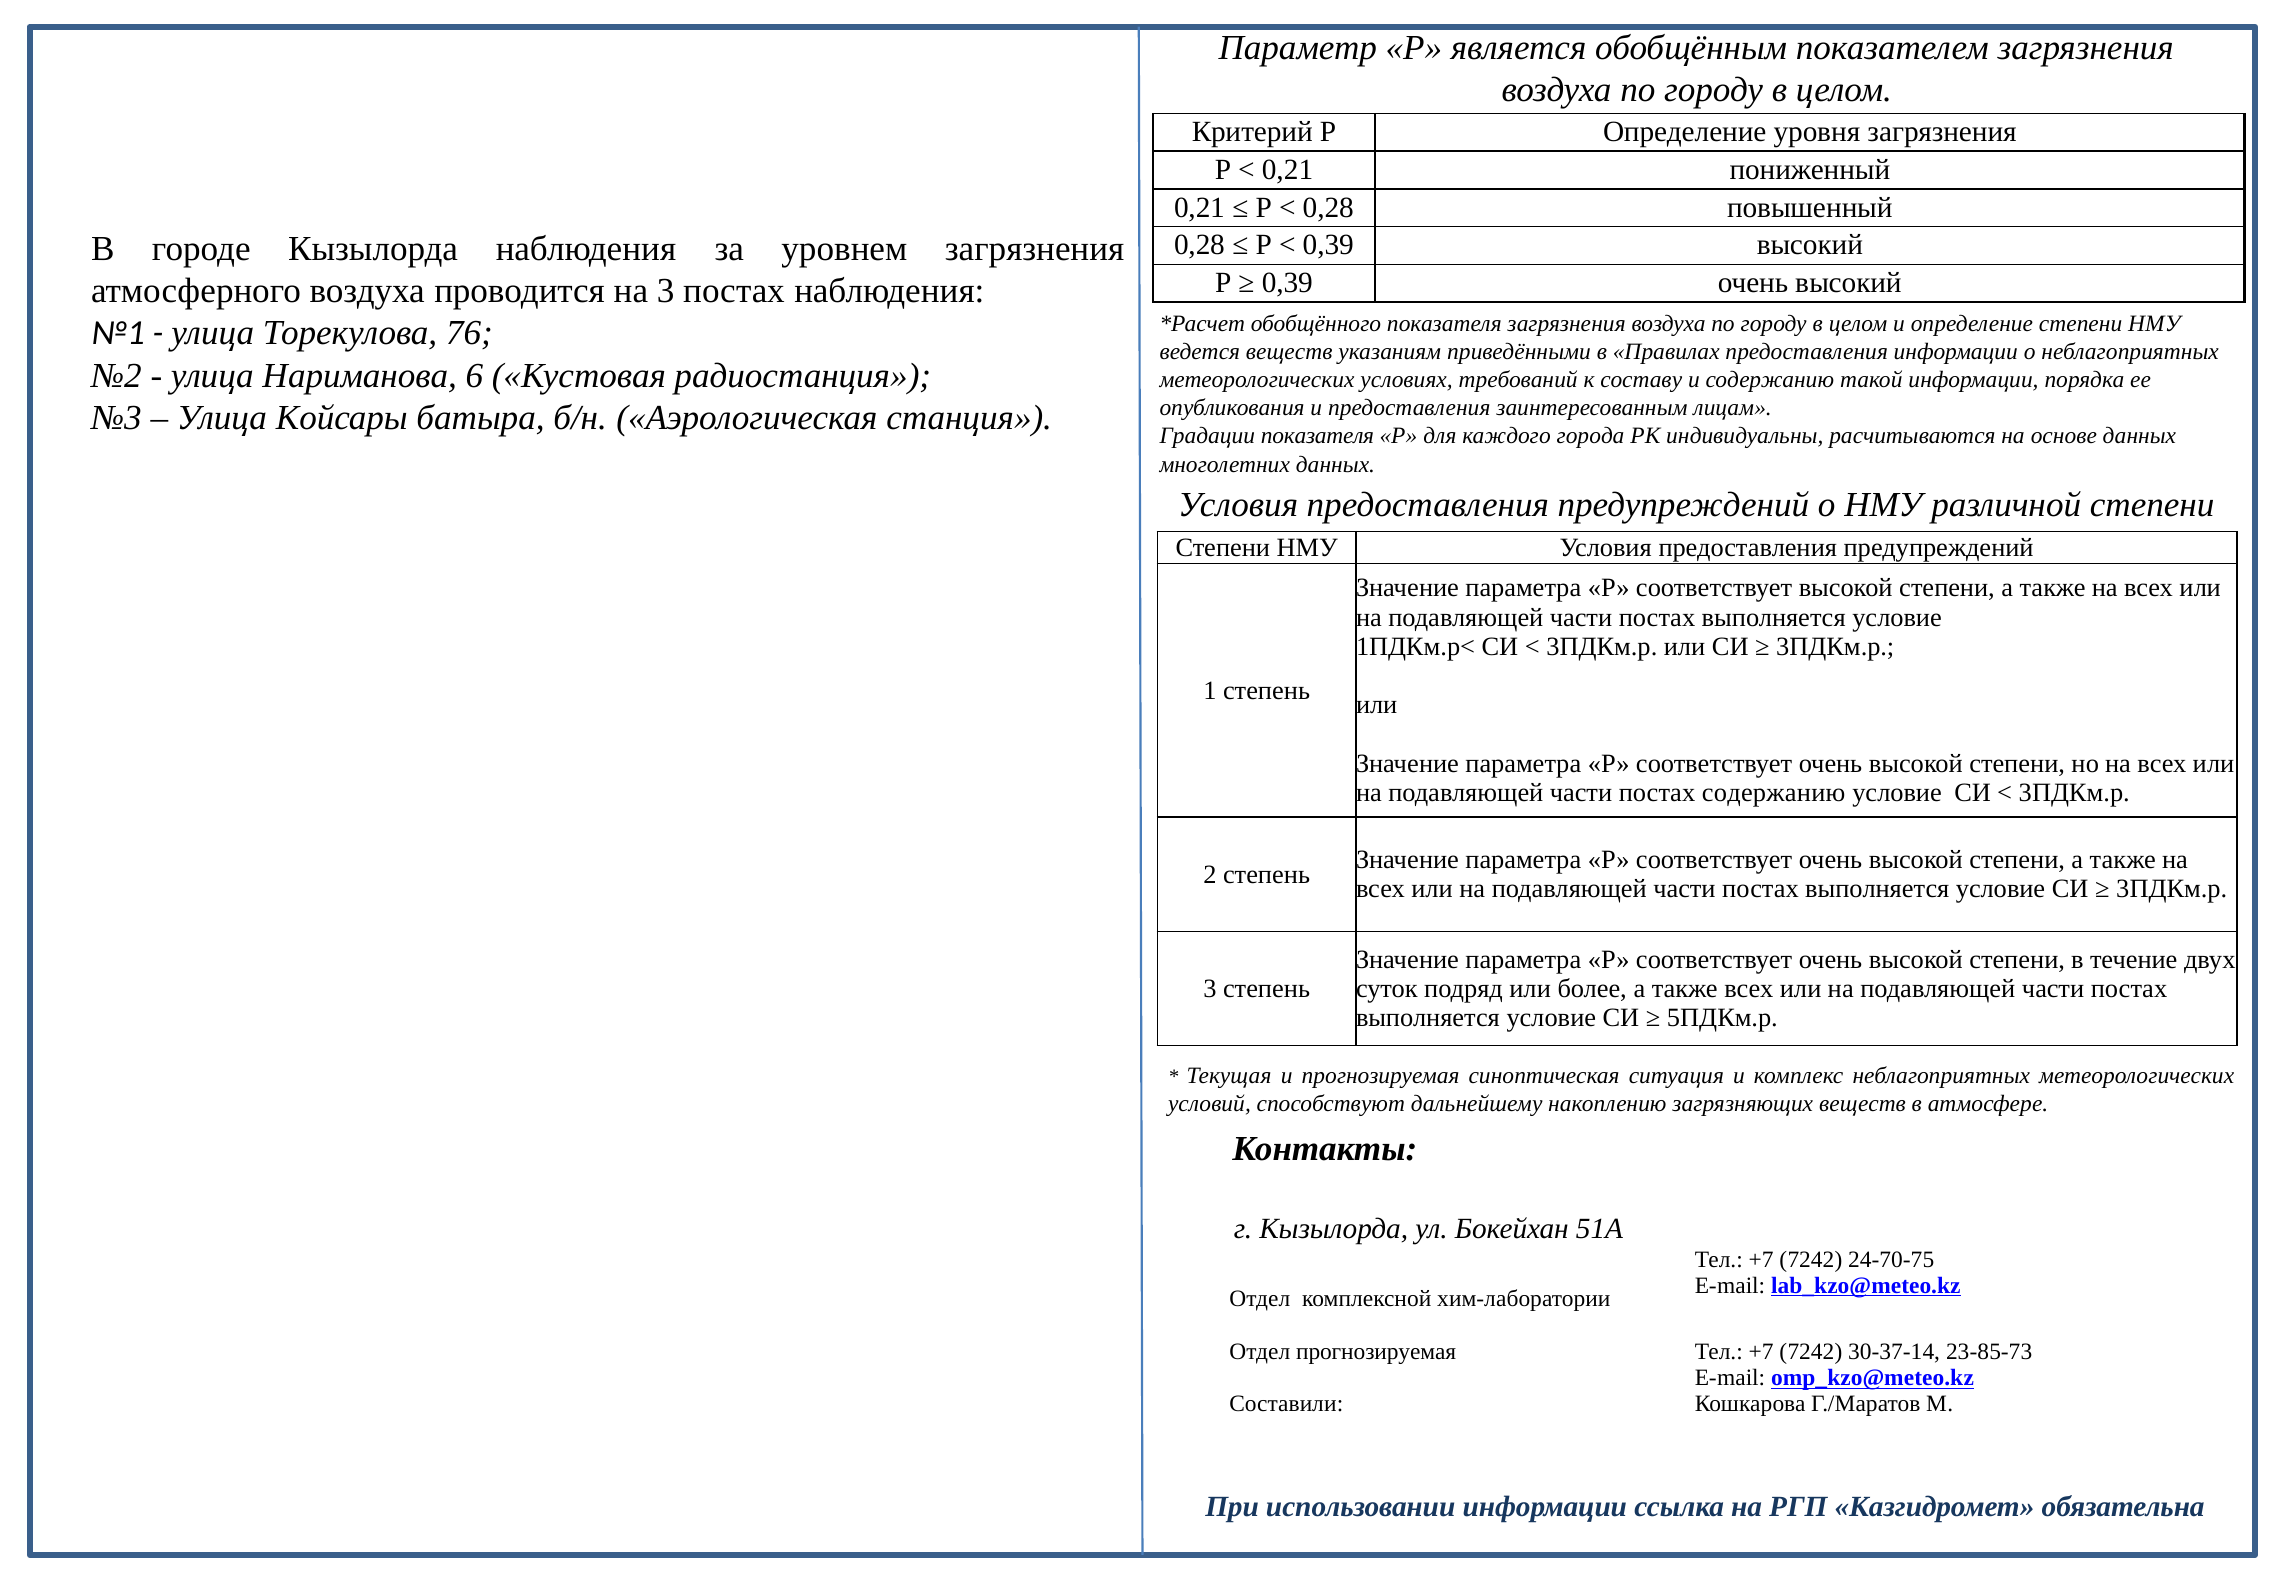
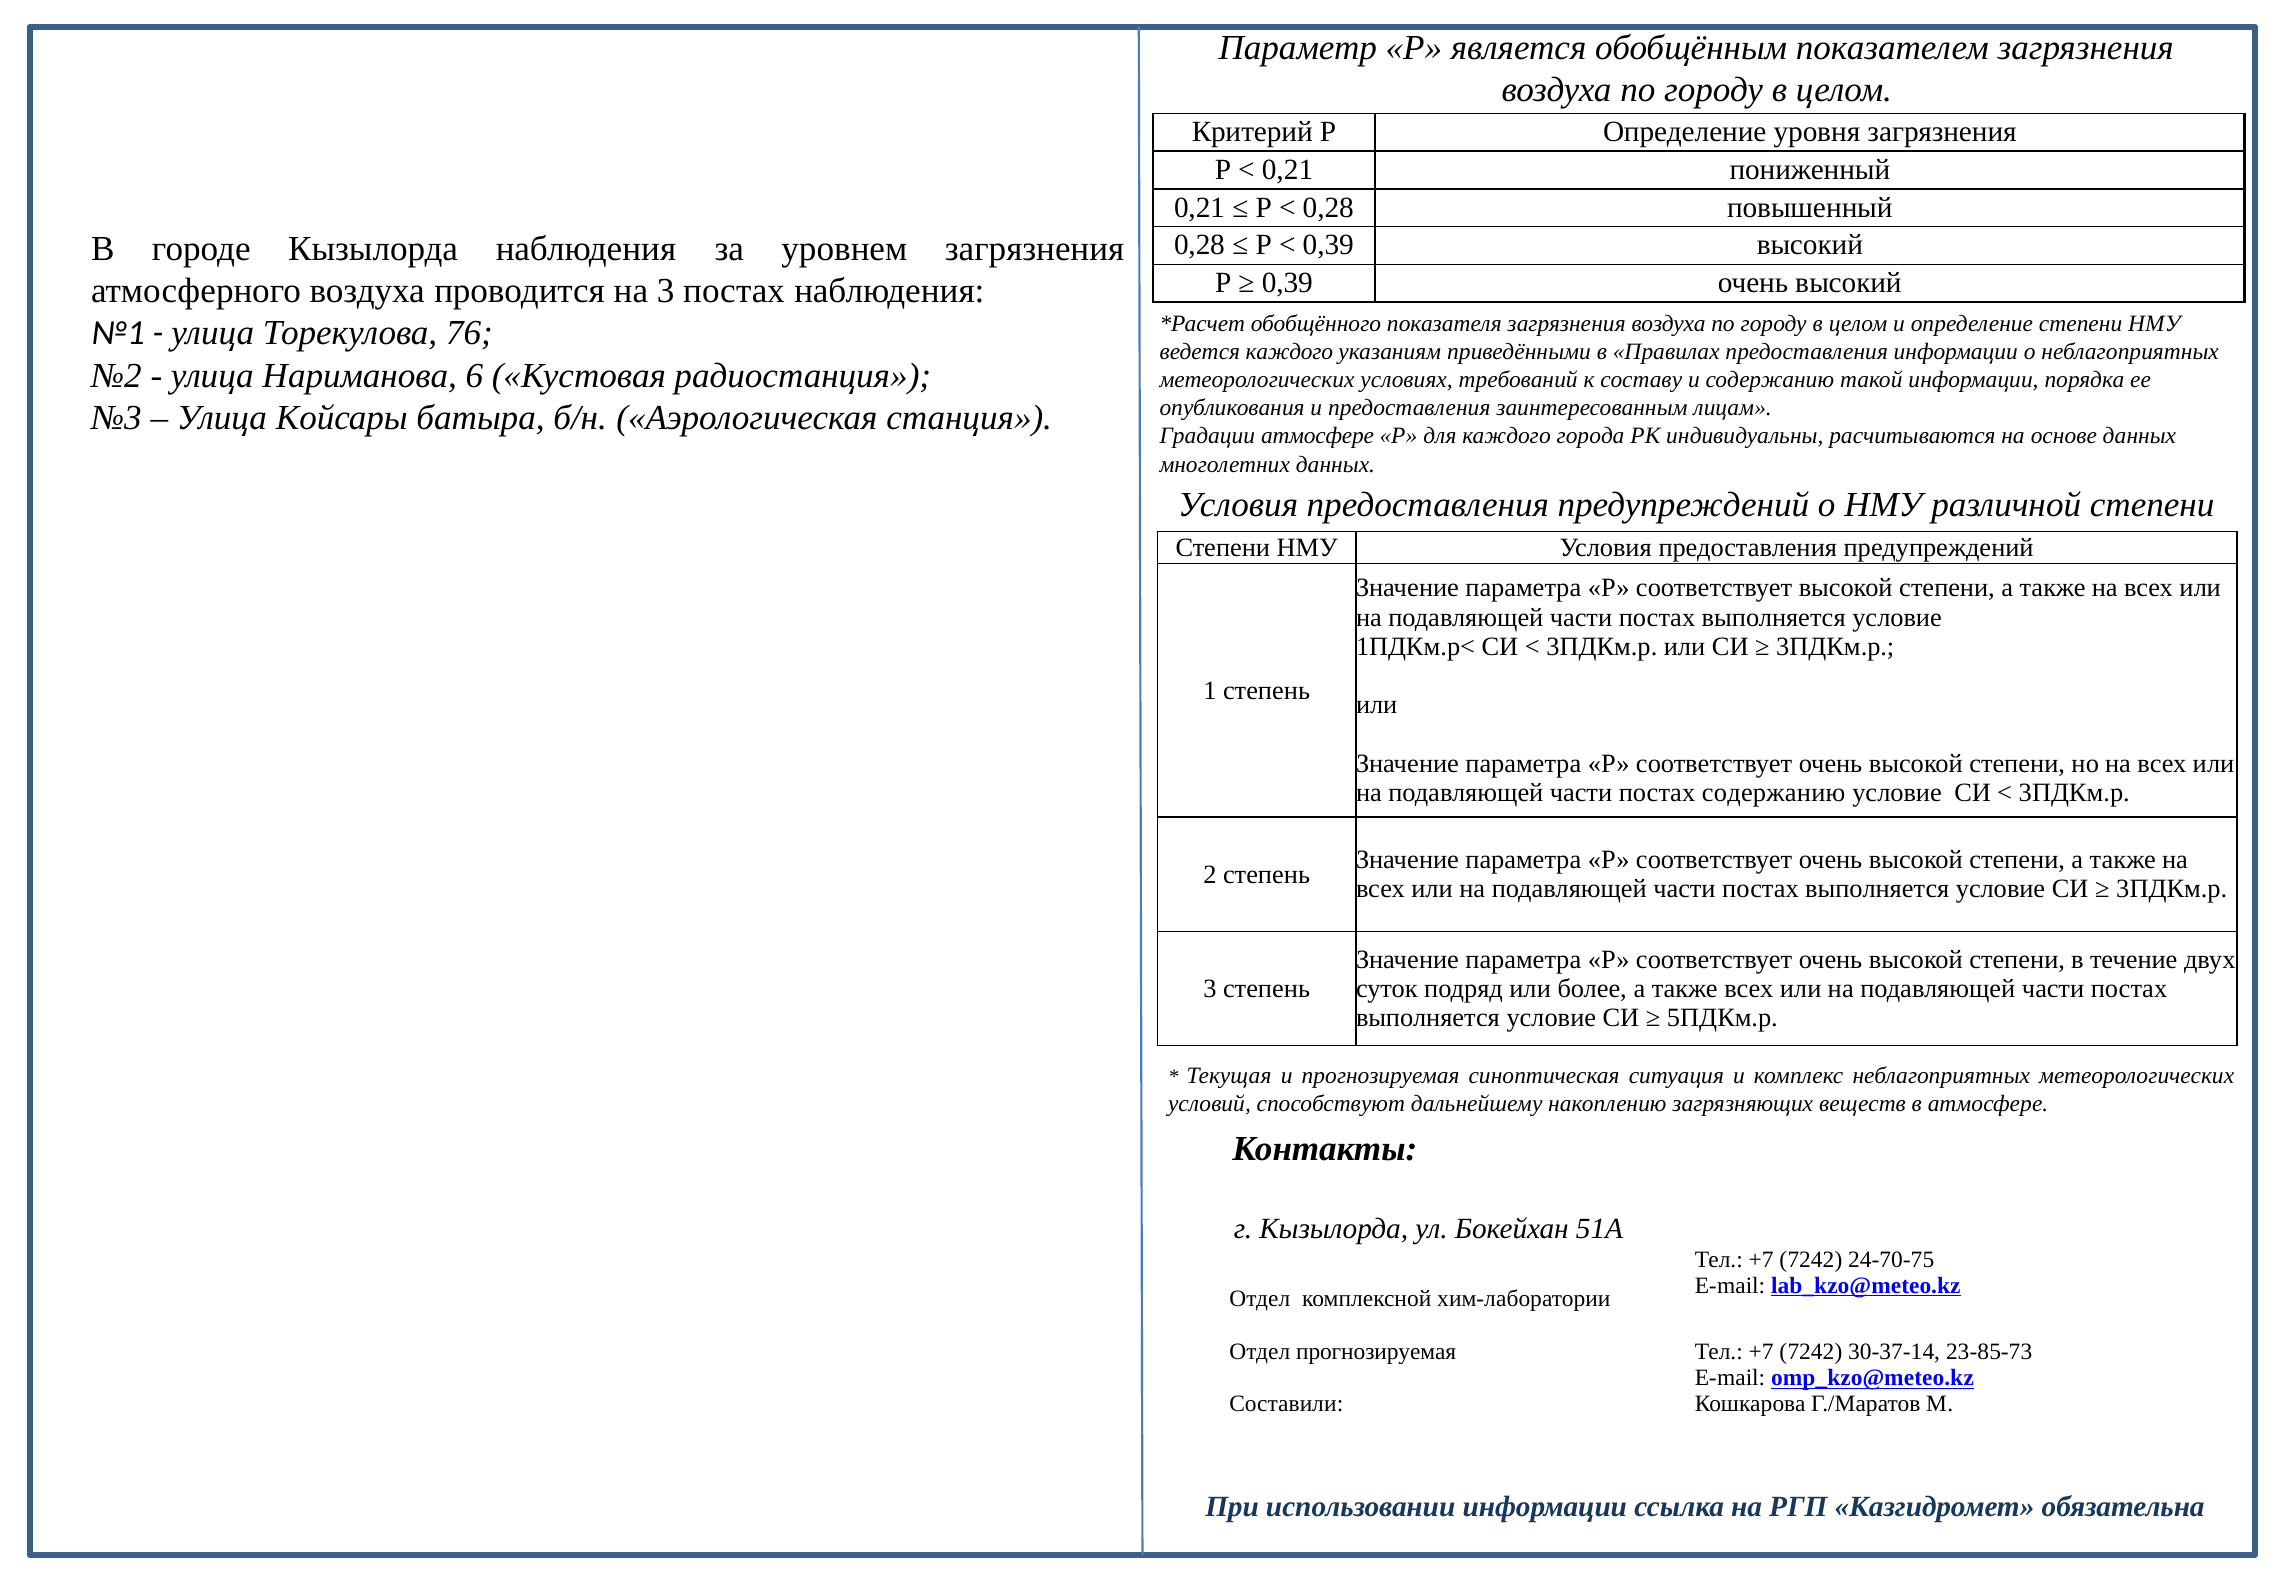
ведется веществ: веществ -> каждого (1289, 352)
Градации показателя: показателя -> атмосфере (1318, 436)
